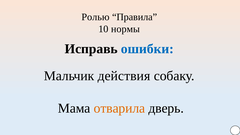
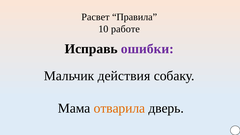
Ролью: Ролью -> Расвет (95, 17)
нормы: нормы -> работе (125, 29)
ошибки colour: blue -> purple (147, 49)
